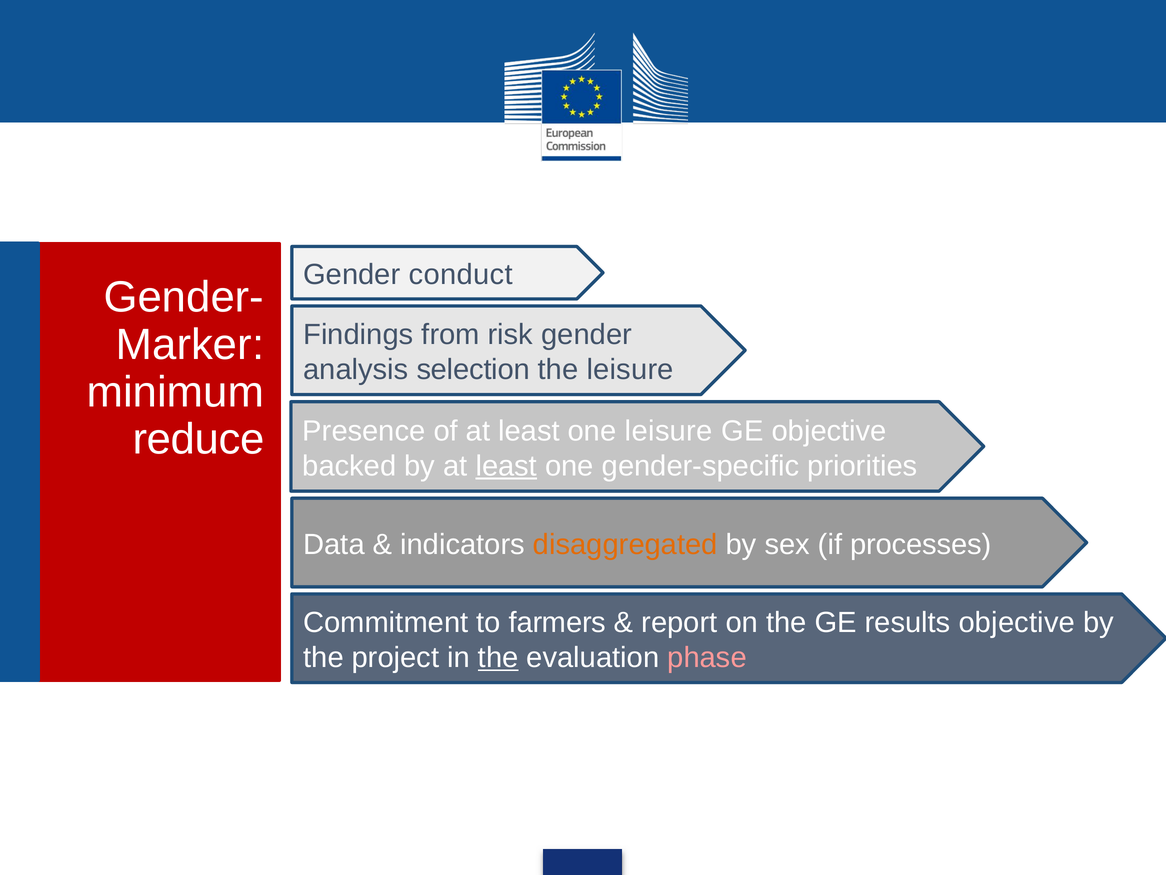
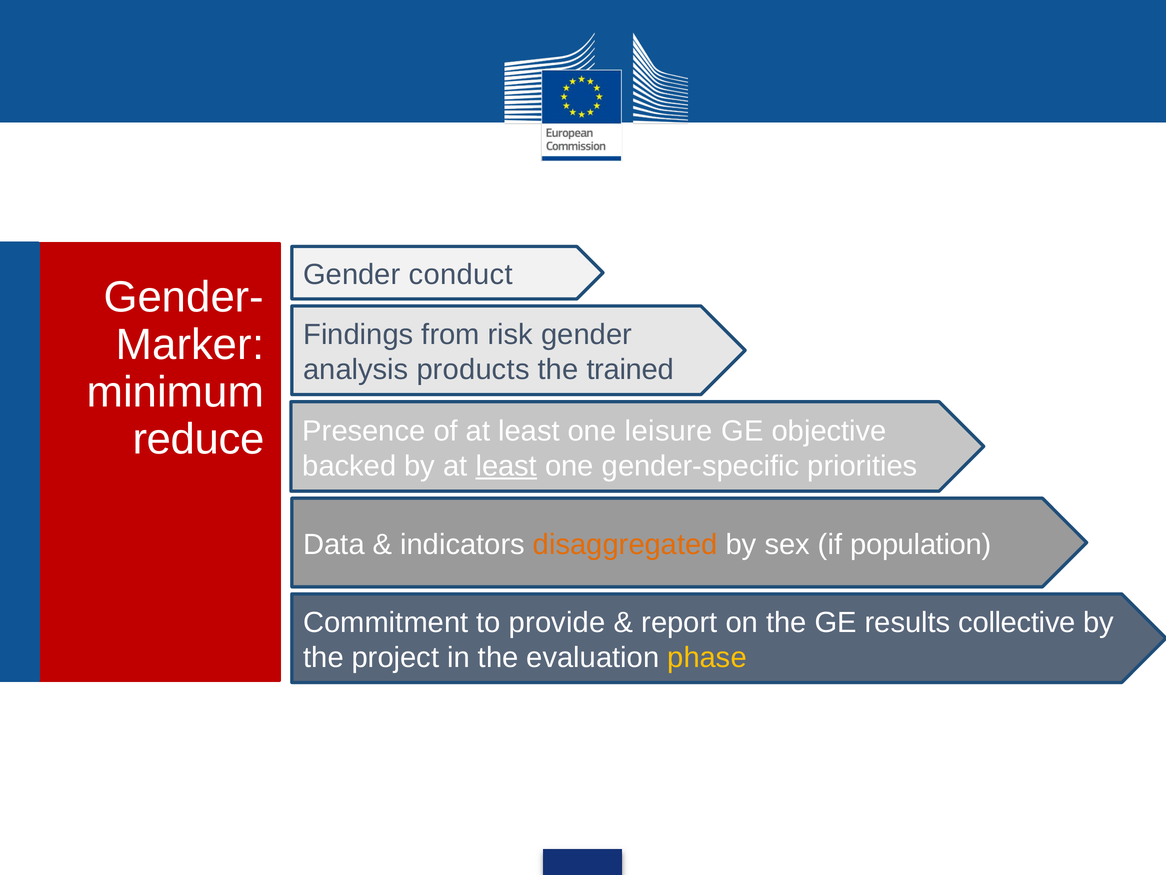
selection: selection -> products (473, 370)
the leisure: leisure -> trained (630, 370)
processes: processes -> population (921, 544)
farmers: farmers -> provide (557, 622)
results objective: objective -> collective (1017, 622)
the underline: present -> none (498, 657)
phase colour: pink -> yellow (707, 657)
